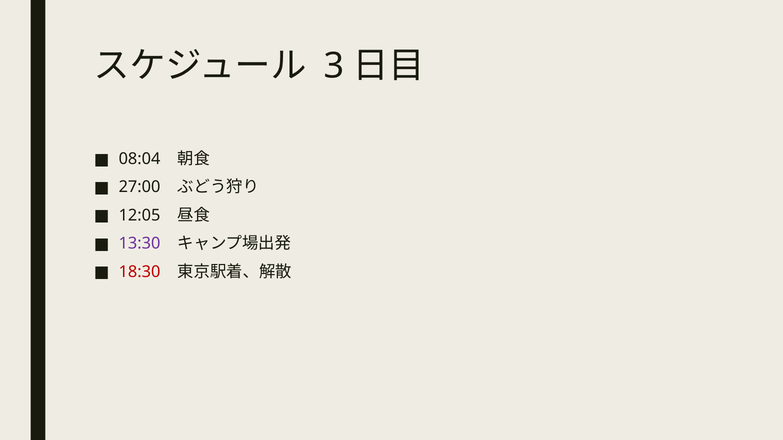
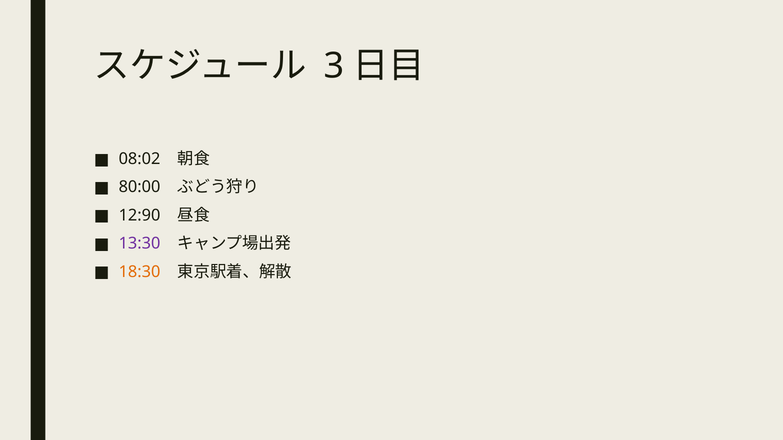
08:04: 08:04 -> 08:02 (139, 159)
27:00: 27:00 -> 80:00 (139, 187)
12:05: 12:05 -> 12:90 (139, 216)
18:30 colour: red -> orange (139, 272)
